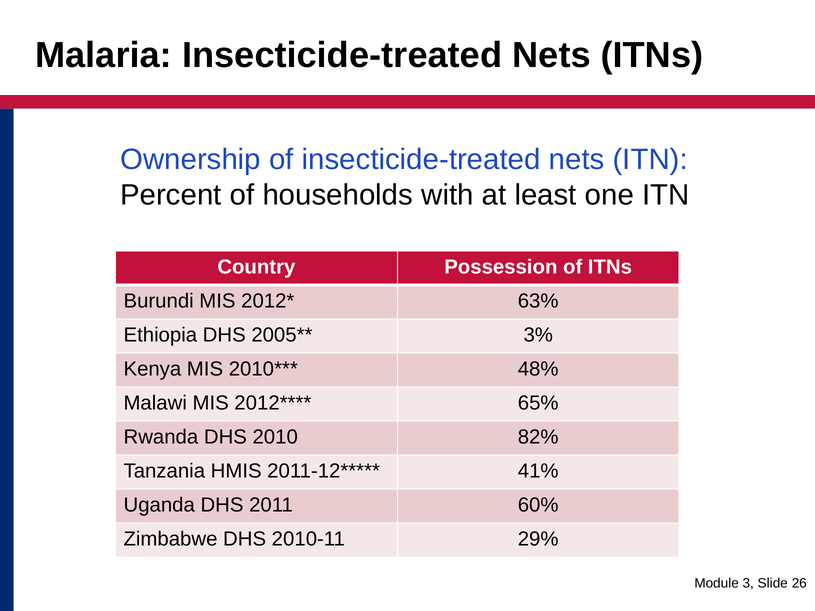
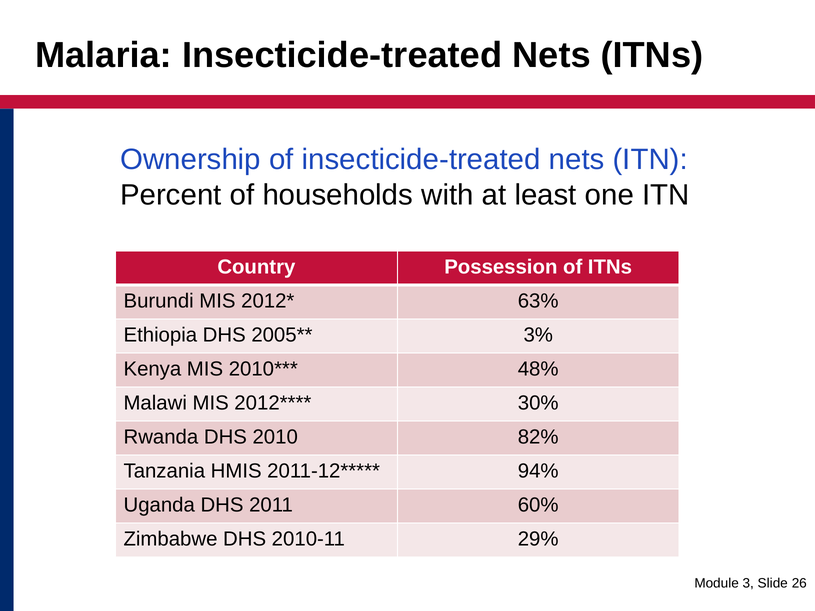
65%: 65% -> 30% (538, 403)
41%: 41% -> 94% (538, 471)
